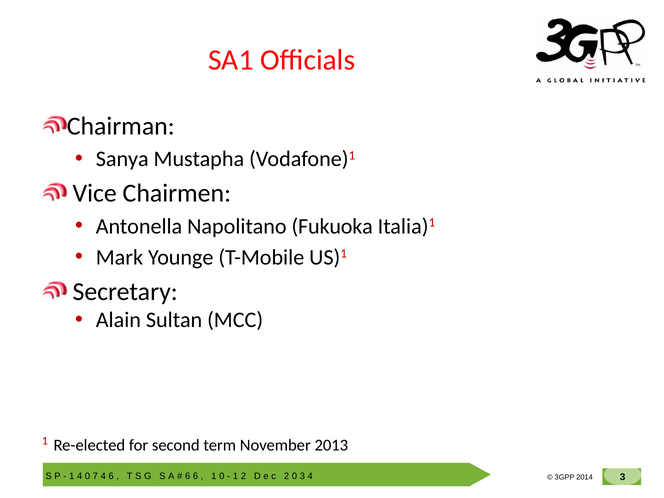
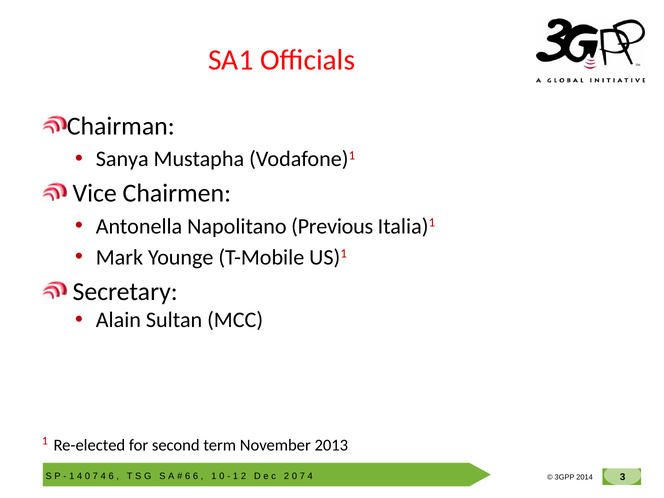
Fukuoka: Fukuoka -> Previous (332, 226)
3: 3 -> 7 (302, 476)
